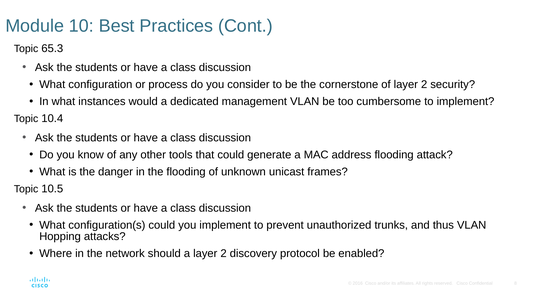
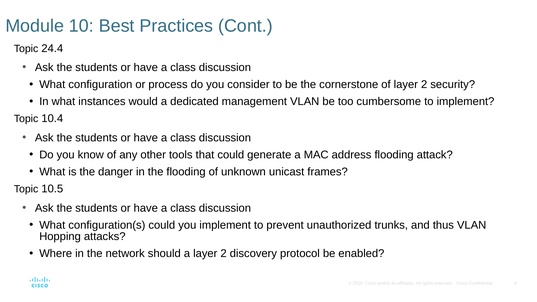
65.3: 65.3 -> 24.4 (52, 48)
